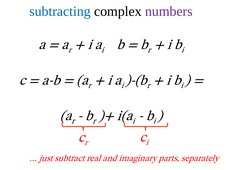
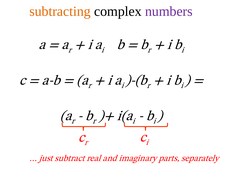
subtracting colour: blue -> orange (60, 11)
